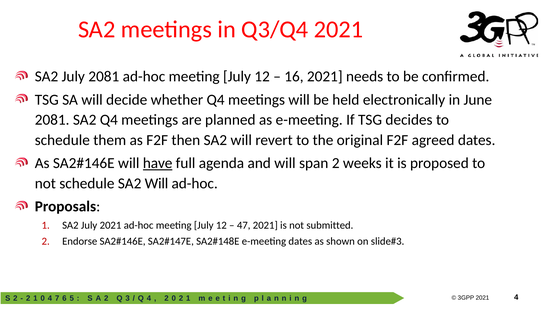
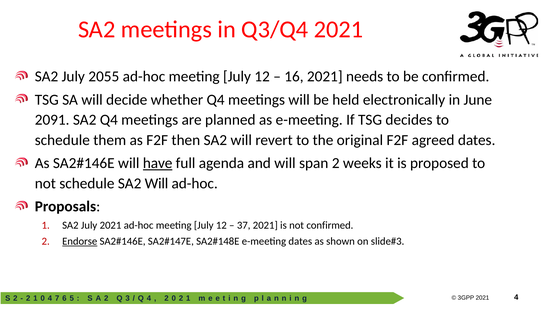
July 2081: 2081 -> 2055 (104, 76)
2081: 2081 -> 2091 (52, 120)
47: 47 -> 37 (244, 225)
not submitted: submitted -> confirmed (330, 225)
Endorse underline: none -> present (80, 241)
